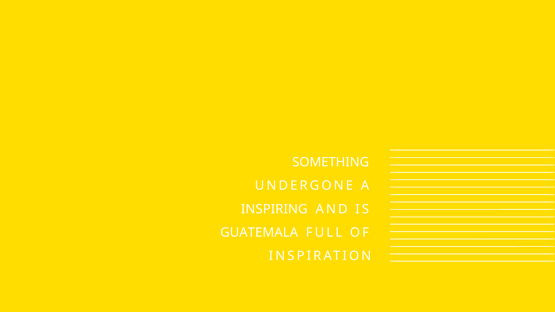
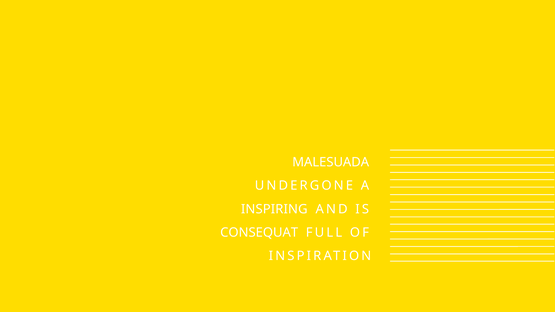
SOMETHING: SOMETHING -> MALESUADA (331, 162)
GUATEMALA: GUATEMALA -> CONSEQUAT (259, 233)
